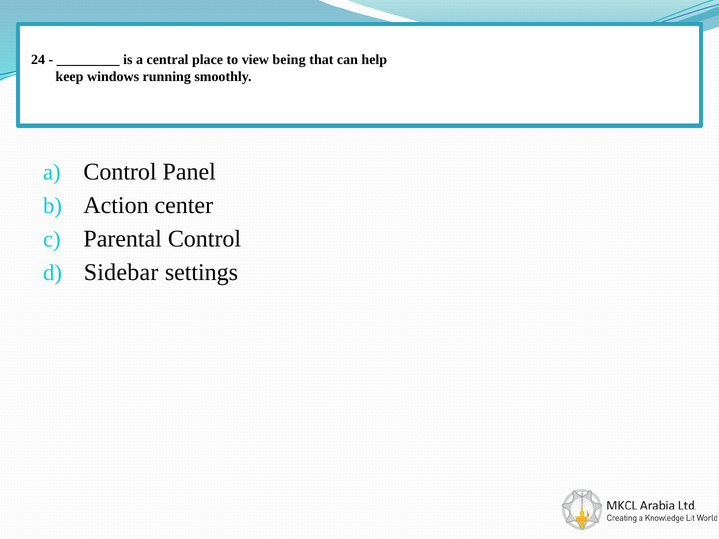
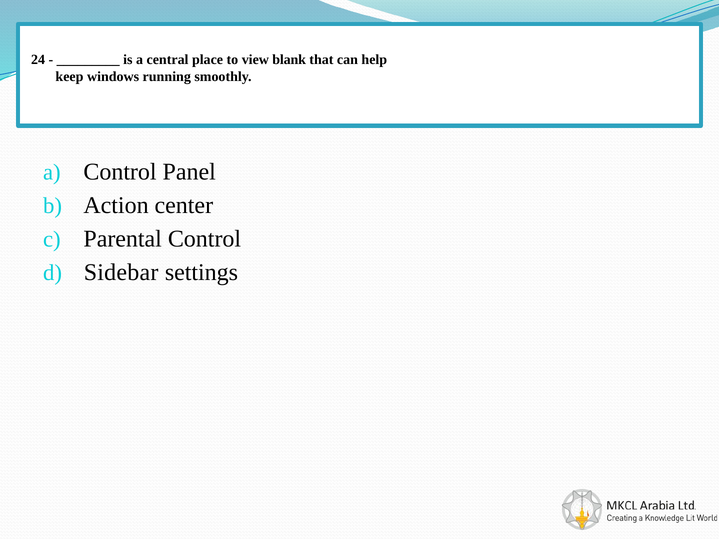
being: being -> blank (289, 60)
